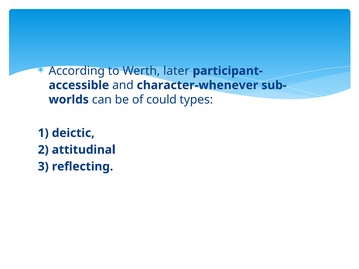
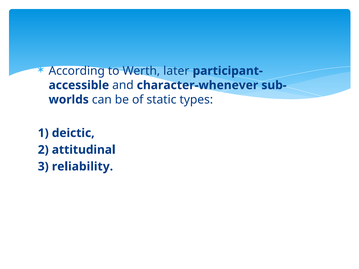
could: could -> static (161, 100)
reflecting: reflecting -> reliability (82, 167)
